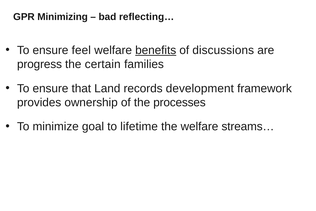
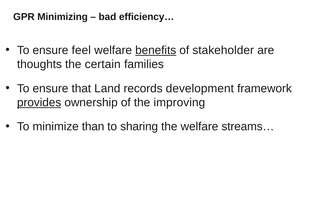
reflecting…: reflecting… -> efficiency… (147, 17)
discussions: discussions -> stakeholder (223, 50)
progress: progress -> thoughts (39, 64)
provides underline: none -> present (39, 102)
processes: processes -> improving (179, 102)
goal: goal -> than (93, 126)
lifetime: lifetime -> sharing (139, 126)
